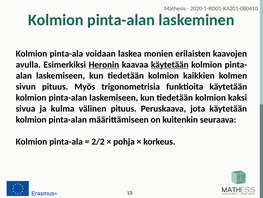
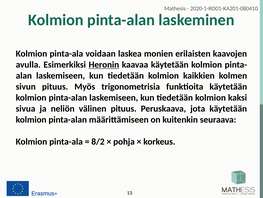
käytetään underline: present -> none (170, 64)
kulma: kulma -> neliön (63, 108)
2/2: 2/2 -> 8/2 (98, 141)
